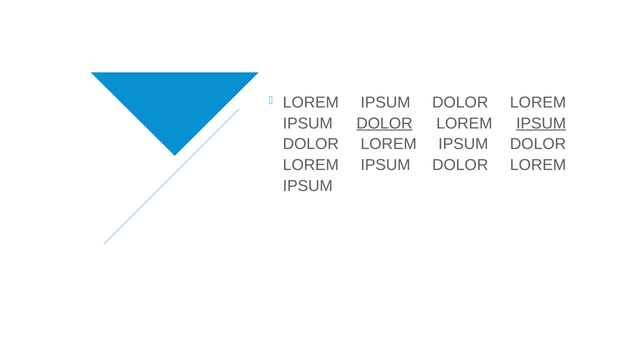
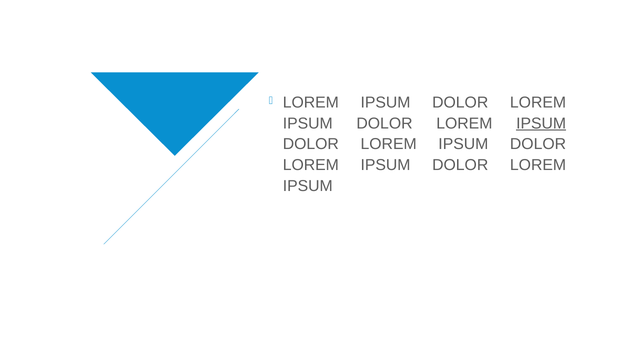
DOLOR underline: present -> none (384, 123)
